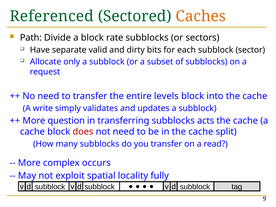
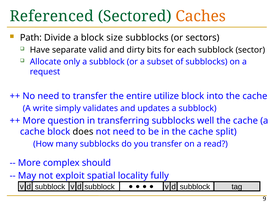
rate: rate -> size (115, 38)
levels: levels -> utilize (166, 96)
acts: acts -> well (206, 121)
does colour: red -> black (83, 132)
occurs: occurs -> should (96, 163)
